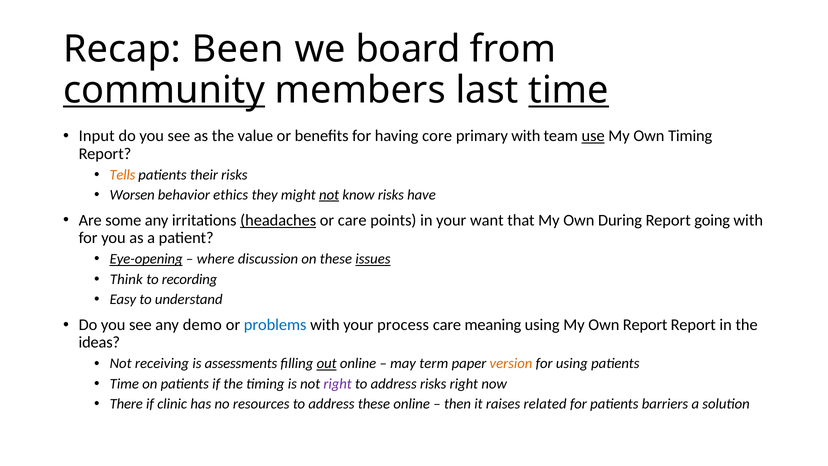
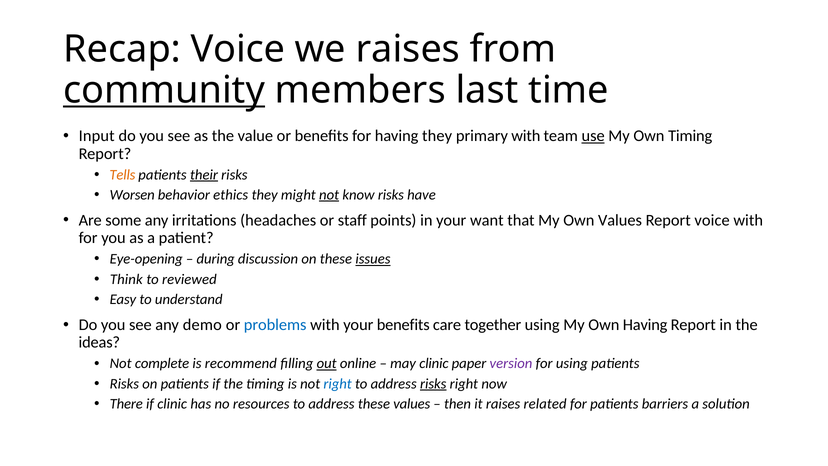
Recap Been: Been -> Voice (238, 49)
we board: board -> raises (408, 49)
time underline: present -> none (569, 90)
having core: core -> they (437, 136)
their underline: none -> present (204, 175)
headaches underline: present -> none (278, 220)
or care: care -> staff (352, 220)
Own During: During -> Values (620, 220)
Report going: going -> voice (712, 220)
Eye-opening underline: present -> none (146, 259)
where: where -> during (216, 259)
recording: recording -> reviewed (189, 279)
your process: process -> benefits (403, 325)
meaning: meaning -> together (493, 325)
Own Report: Report -> Having (645, 325)
receiving: receiving -> complete (162, 363)
assessments: assessments -> recommend (241, 363)
may term: term -> clinic (434, 363)
version colour: orange -> purple (511, 363)
Time: Time -> Risks (124, 384)
right colour: purple -> blue (338, 384)
risks underline: none -> present (433, 384)
these online: online -> values (412, 404)
